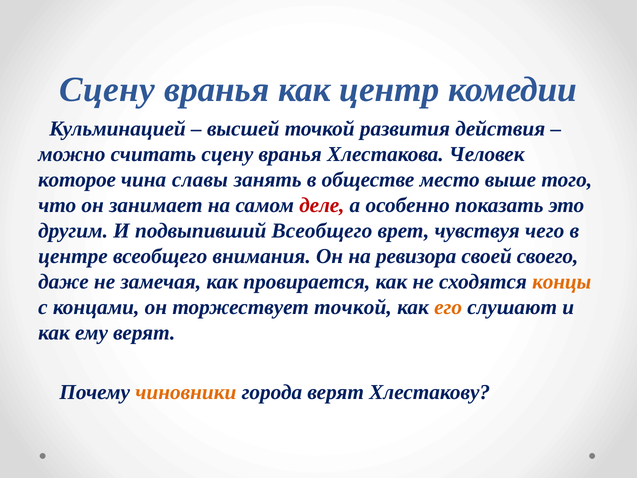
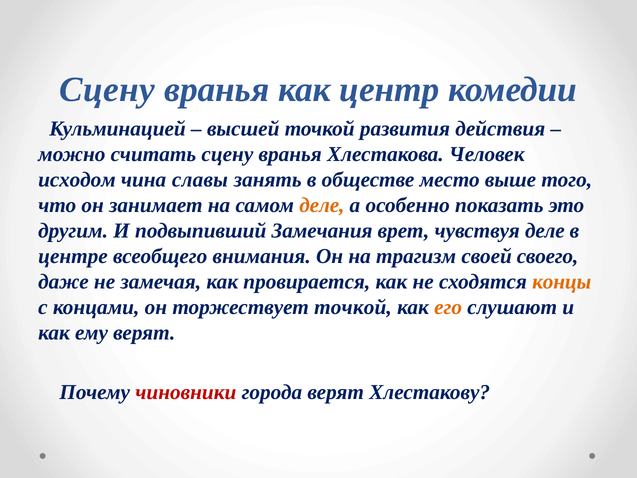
которое: которое -> исходом (77, 180)
деле colour: red -> orange (322, 205)
подвыпивший Всеобщего: Всеобщего -> Замечания (322, 231)
чувствуя чего: чего -> деле (545, 231)
ревизора: ревизора -> трагизм (416, 256)
чиновники colour: orange -> red (186, 392)
